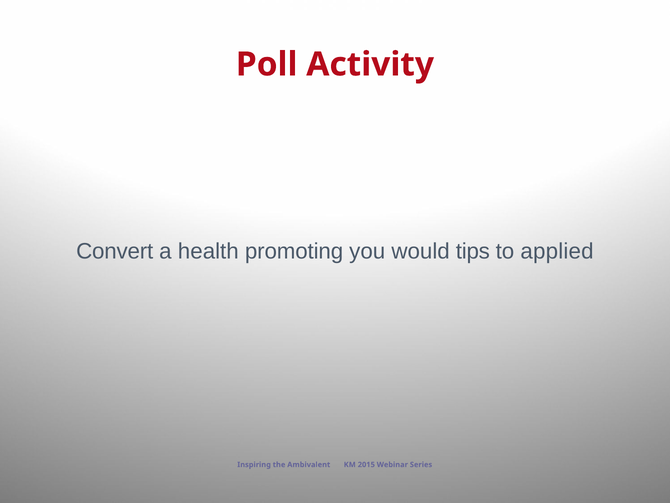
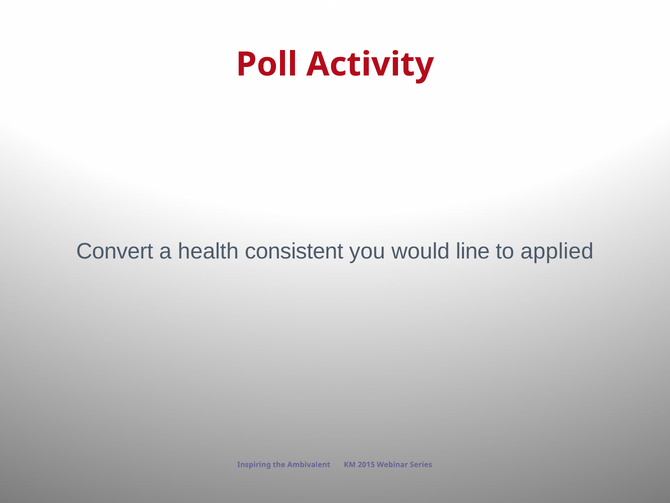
promoting: promoting -> consistent (294, 251)
tips: tips -> line (473, 251)
